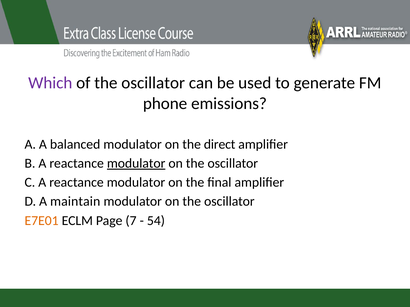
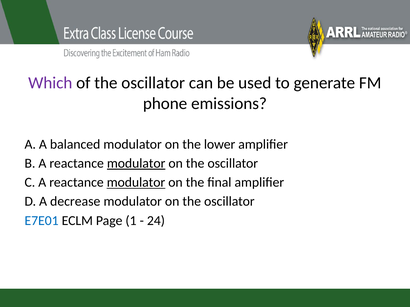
direct: direct -> lower (220, 144)
modulator underline: none -> present (136, 183)
maintain: maintain -> decrease (75, 202)
E7E01 colour: orange -> blue (42, 221)
7: 7 -> 1 (131, 221)
54: 54 -> 24 (156, 221)
